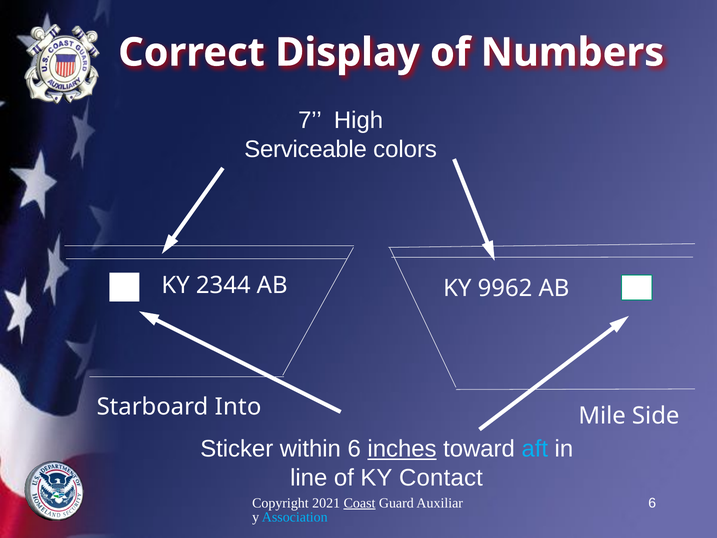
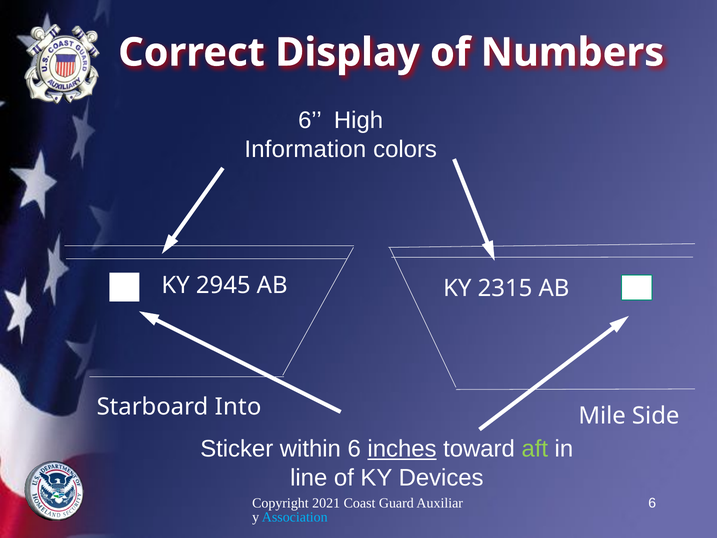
7: 7 -> 6 (310, 120)
Serviceable: Serviceable -> Information (305, 149)
2344: 2344 -> 2945 (223, 285)
9962: 9962 -> 2315 (505, 288)
aft colour: light blue -> light green (535, 449)
Contact: Contact -> Devices (441, 477)
Coast underline: present -> none (360, 503)
